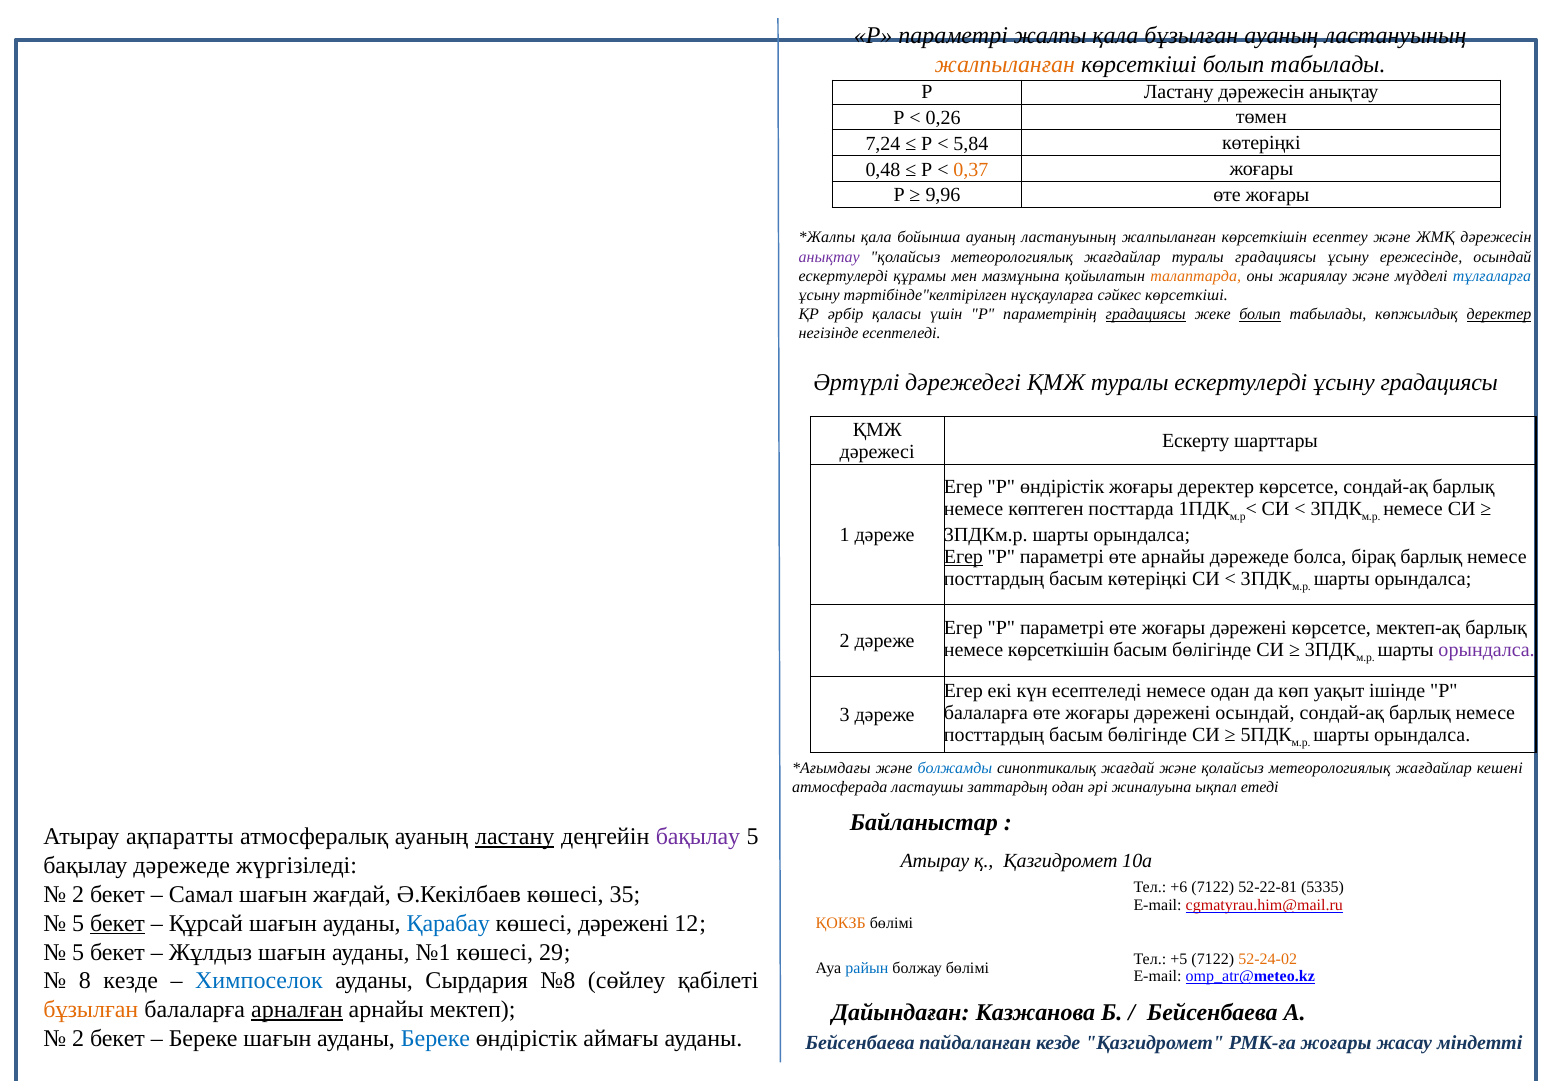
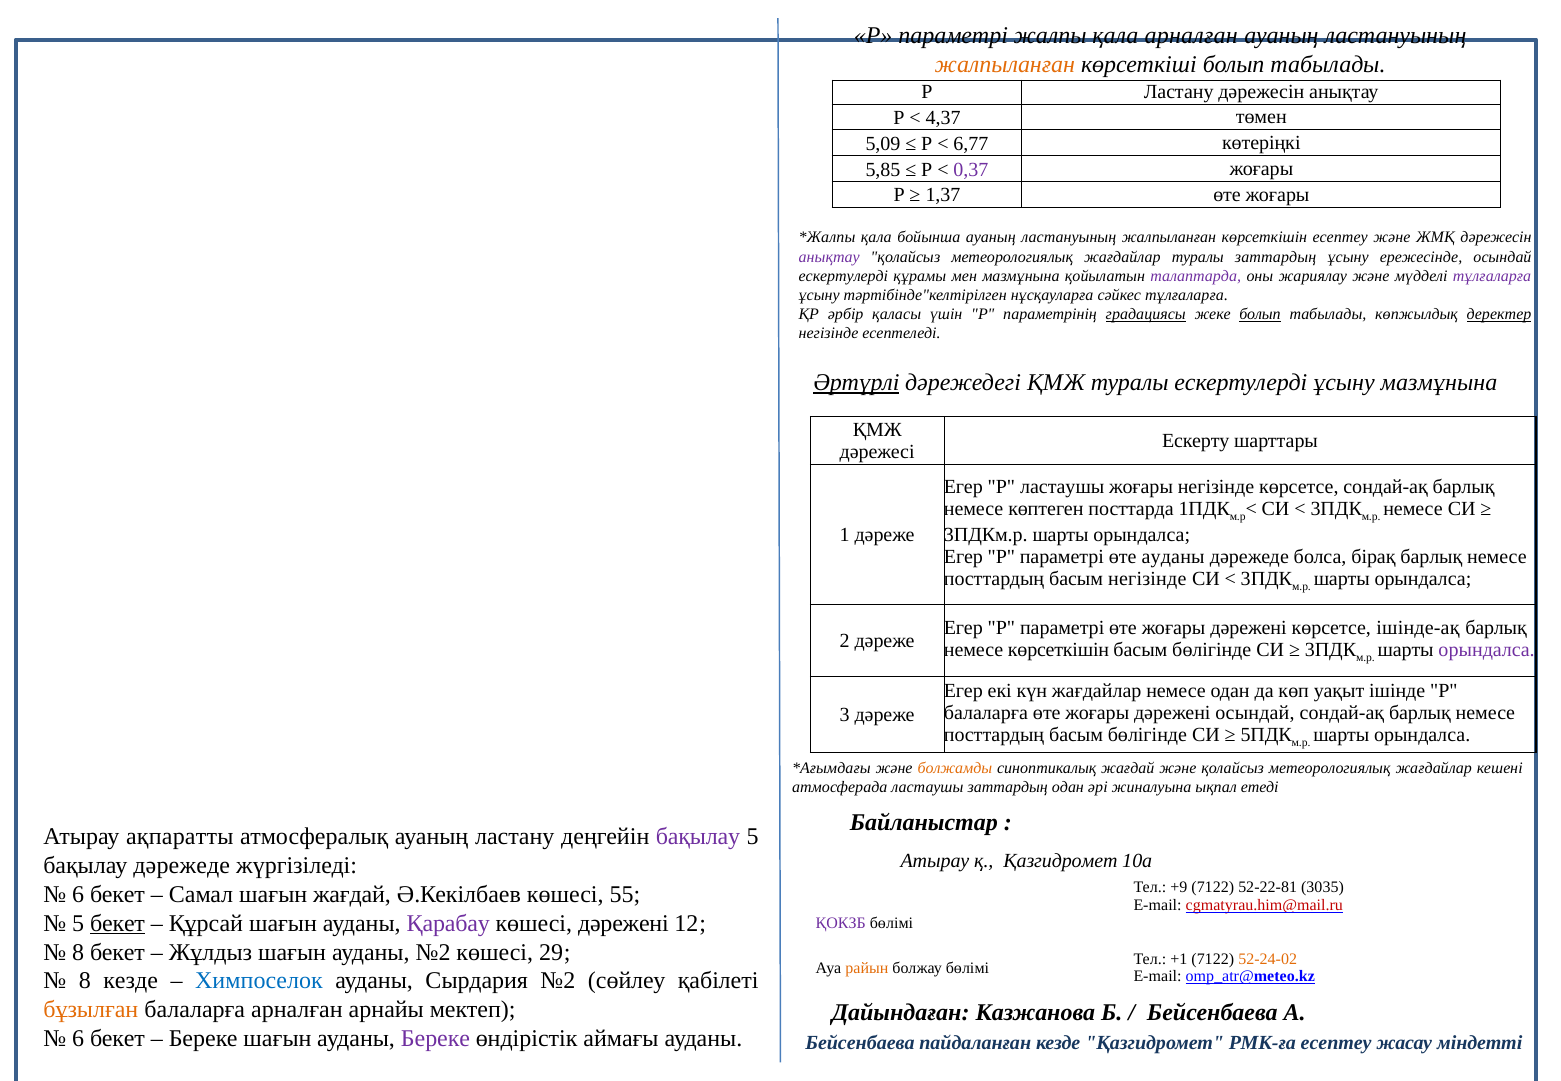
қала бұзылған: бұзылған -> арналған (1191, 35)
0,26: 0,26 -> 4,37 (943, 118)
7,24: 7,24 -> 5,09 (883, 144)
5,84: 5,84 -> 6,77 (971, 144)
0,48: 0,48 -> 5,85 (883, 169)
0,37 colour: orange -> purple (971, 169)
9,96: 9,96 -> 1,37 (943, 195)
туралы градациясы: градациясы -> заттардың (1276, 257)
талаптарда colour: orange -> purple (1196, 276)
тұлғаларға colour: blue -> purple (1492, 276)
сәйкес көрсеткіші: көрсеткіші -> тұлғаларға (1187, 295)
Әртүрлі underline: none -> present (856, 383)
ұсыну градациясы: градациясы -> мазмұнына (1439, 383)
Р өндірістік: өндірістік -> ластаушы (1062, 487)
жоғары деректер: деректер -> негізінде (1216, 487)
Егер underline: present -> none (963, 556)
өте арнайы: арнайы -> ауданы (1173, 556)
басым көтеріңкі: көтеріңкі -> негізінде (1147, 579)
мектеп-ақ: мектеп-ақ -> ішінде-ақ (1418, 628)
күн есептеледі: есептеледі -> жағдайлар (1097, 691)
болжамды colour: blue -> orange (955, 768)
ластану underline: present -> none (515, 837)
+6: +6 -> +9 (1179, 887)
5335: 5335 -> 3035 (1322, 887)
2: 2 -> 6 (78, 894)
35: 35 -> 55 (625, 894)
Қарабау colour: blue -> purple (448, 923)
ҚОКЗБ colour: orange -> purple (841, 923)
5: 5 -> 8 (78, 952)
ауданы №1: №1 -> №2 (433, 952)
+5: +5 -> +1 (1179, 959)
райын colour: blue -> orange (867, 967)
Сырдария №8: №8 -> №2 (558, 981)
арналған underline: present -> none (297, 1010)
2: 2 -> 6 (78, 1038)
Береке colour: blue -> purple (435, 1038)
РМК-ға жоғары: жоғары -> есептеу (1336, 1043)
